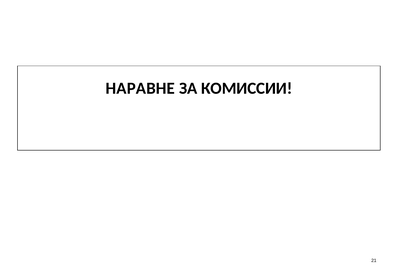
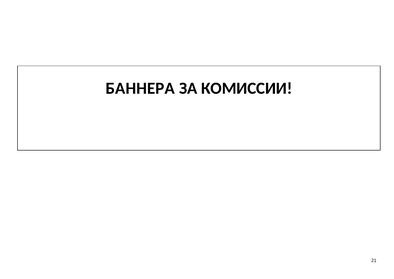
НАРАВНЕ: НАРАВНЕ -> БАННЕРА (140, 88)
